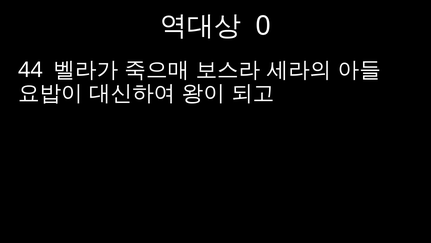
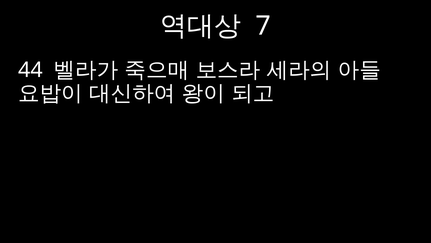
0: 0 -> 7 (263, 26)
